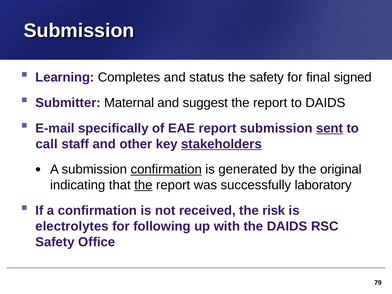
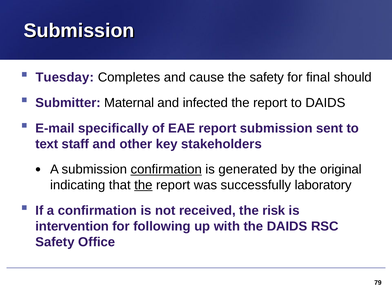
Learning: Learning -> Tuesday (65, 77)
status: status -> cause (207, 77)
signed: signed -> should (353, 77)
suggest: suggest -> infected (205, 103)
sent underline: present -> none (330, 128)
call: call -> text (47, 144)
stakeholders underline: present -> none (222, 144)
electrolytes: electrolytes -> intervention (72, 226)
